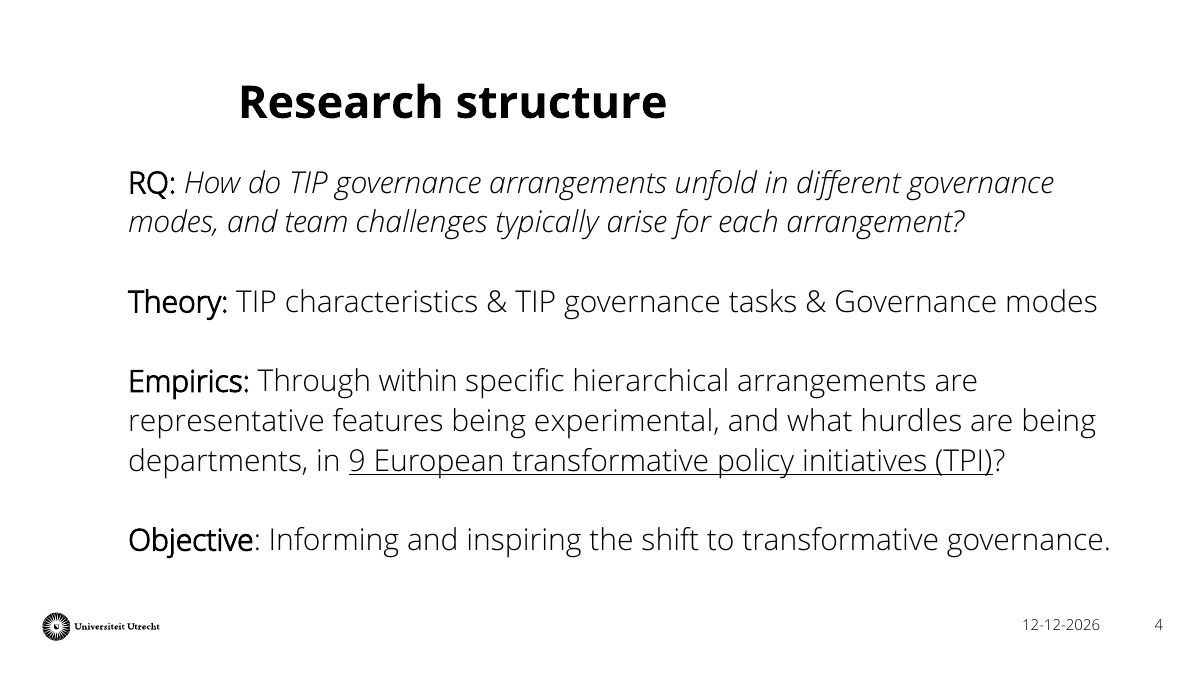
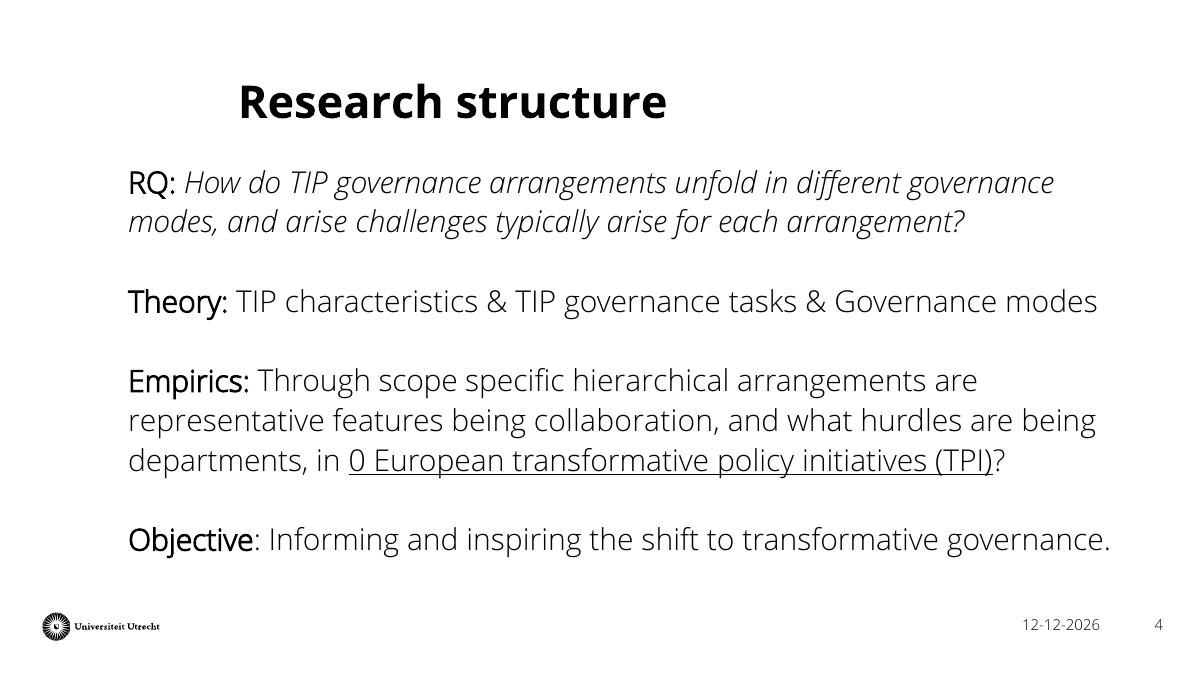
and team: team -> arise (316, 223)
within: within -> scope (418, 382)
experimental: experimental -> collaboration (627, 422)
9: 9 -> 0 (357, 461)
